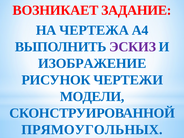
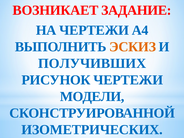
НА ЧЕРТЕЖА: ЧЕРТЕЖА -> ЧЕРТЕЖИ (94, 30)
ЭСКИЗ colour: purple -> orange (133, 47)
ИЗОБРАЖЕНИЕ: ИЗОБРАЖЕНИЕ -> ПОЛУЧИВШИХ (92, 63)
ПРЯМОУГОЛЬНЫХ: ПРЯМОУГОЛЬНЫХ -> ИЗОМЕТРИЧЕСКИХ (92, 130)
